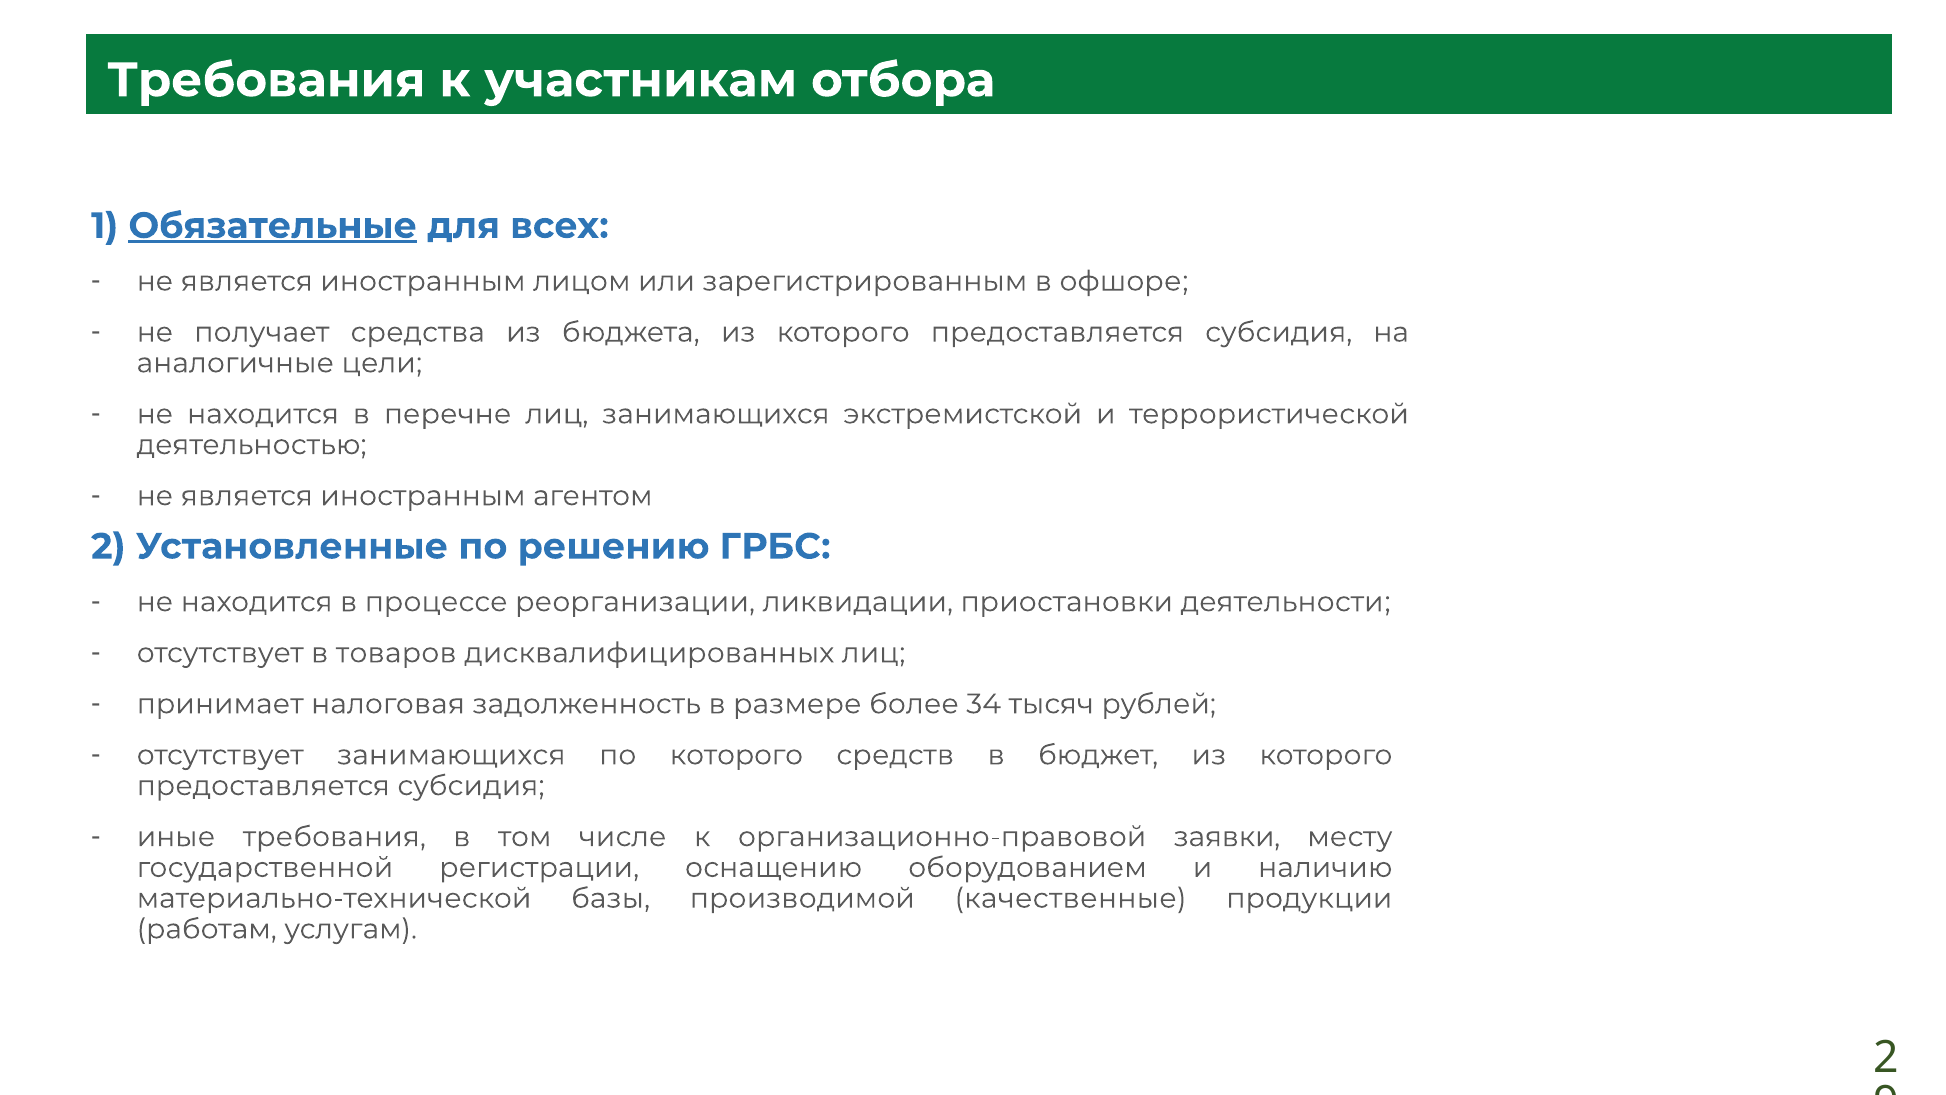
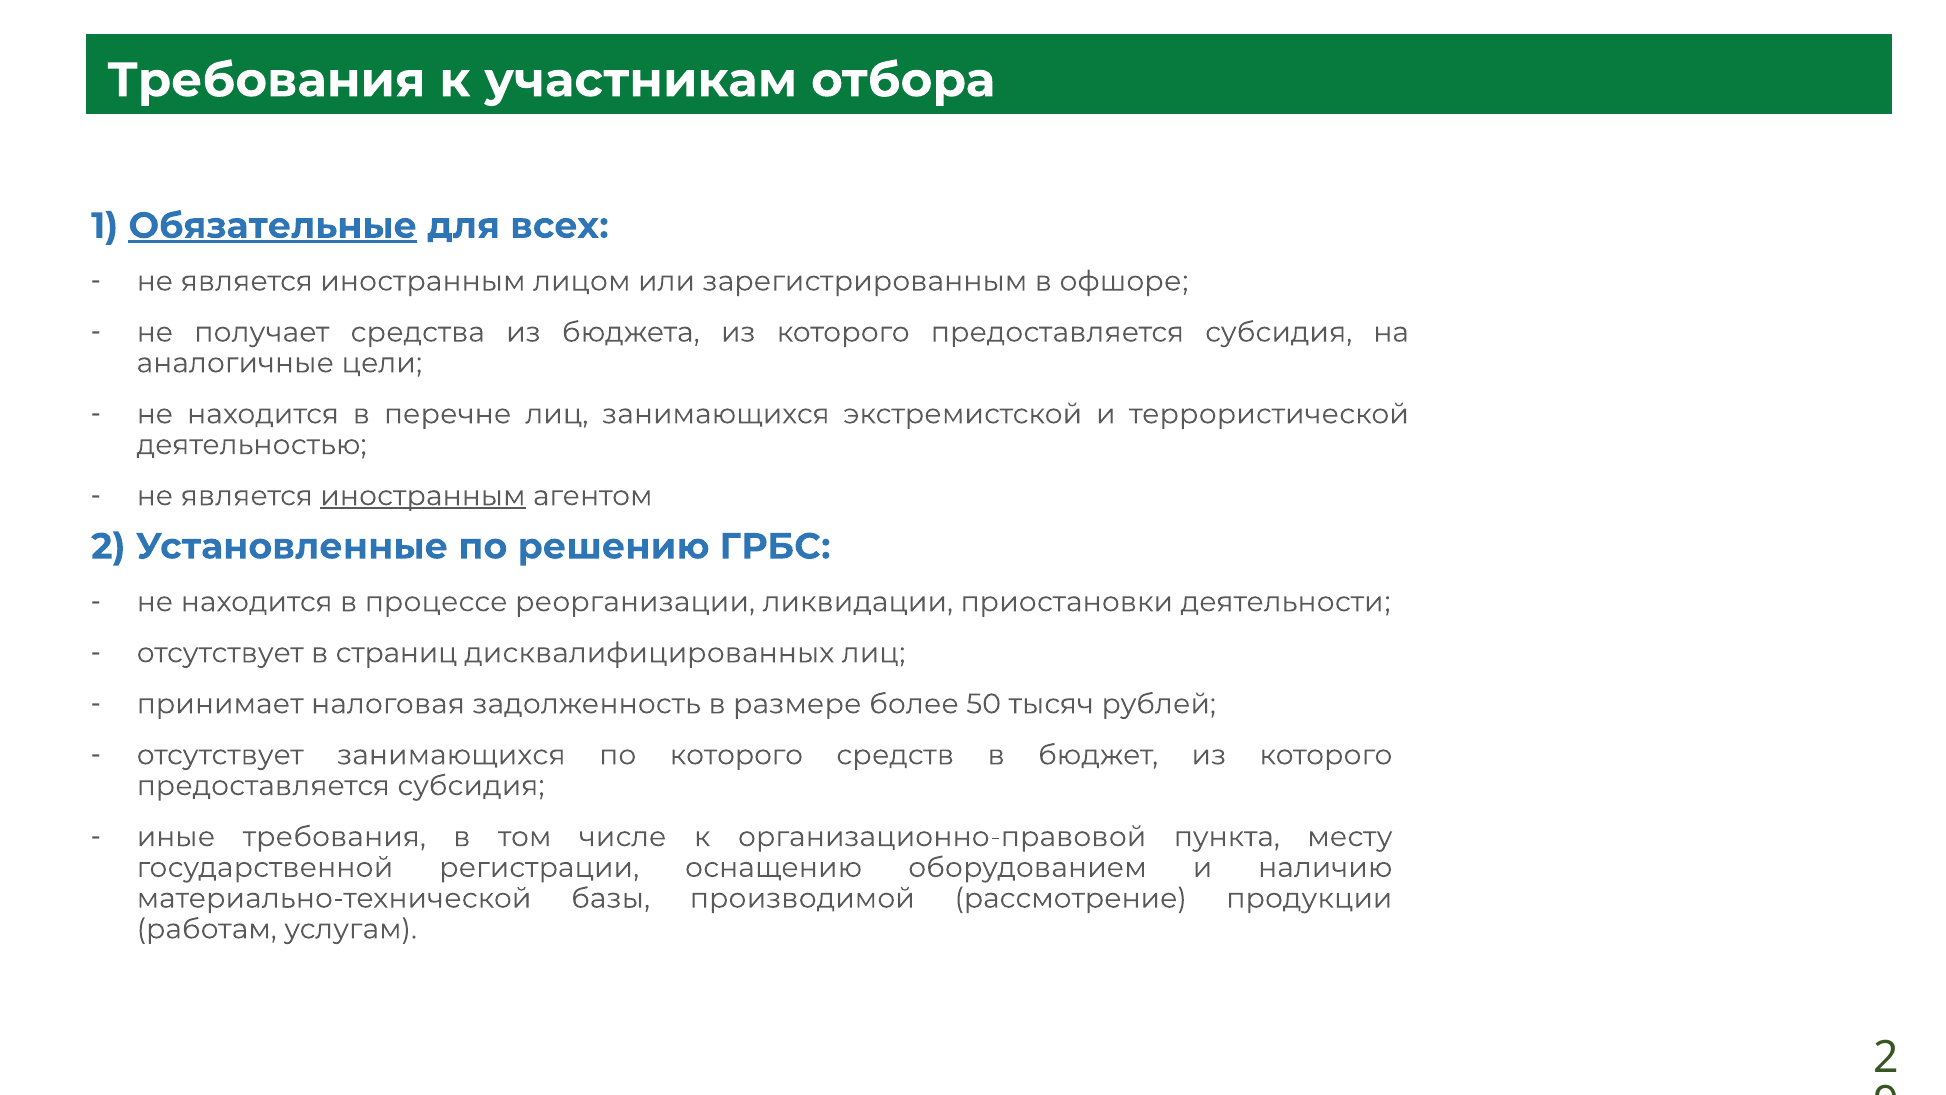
иностранным underline: none -> present (423, 496)
товаров: товаров -> страниц (396, 653)
34: 34 -> 50 (984, 704)
заявки: заявки -> пункта (1227, 837)
качественные: качественные -> рассмотрение (1071, 898)
